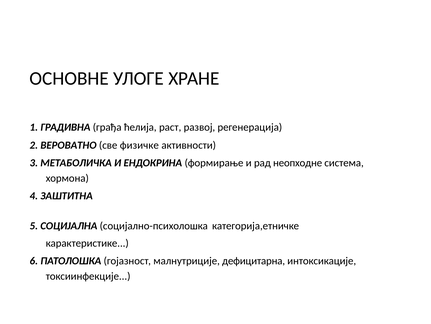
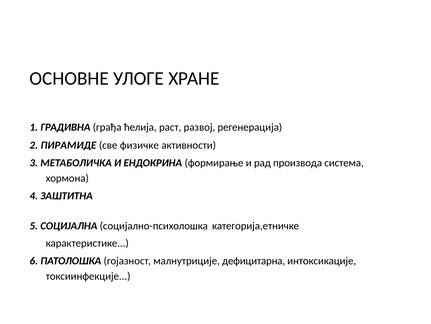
ВЕРОВАТНО: ВЕРОВАТНО -> ПИРАМИДЕ (68, 145)
неопходне: неопходне -> производа (298, 162)
